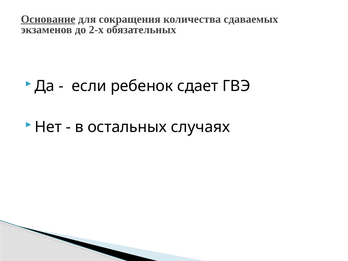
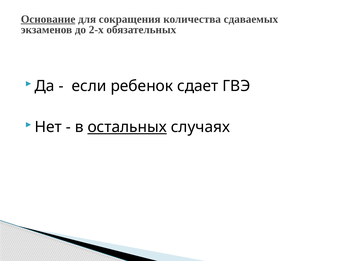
остальных underline: none -> present (127, 127)
